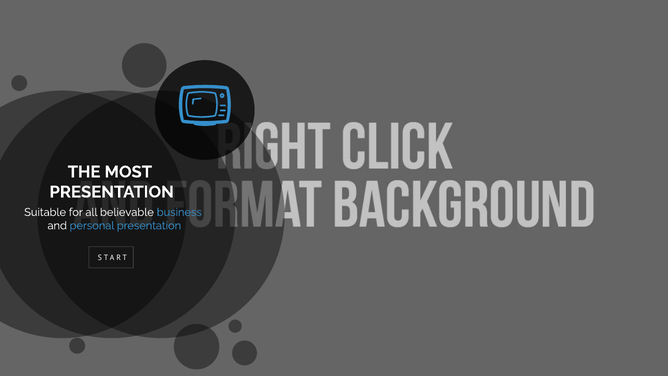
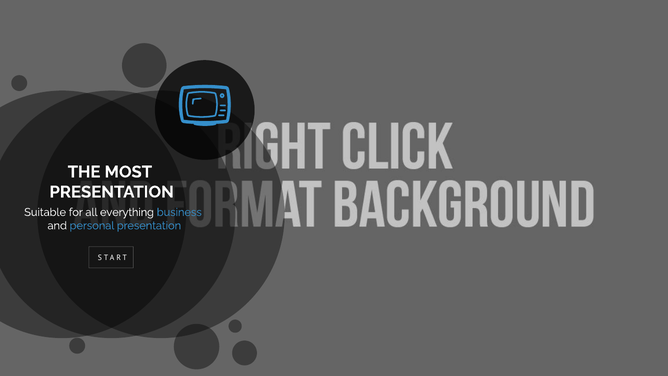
believable: believable -> everything (127, 212)
